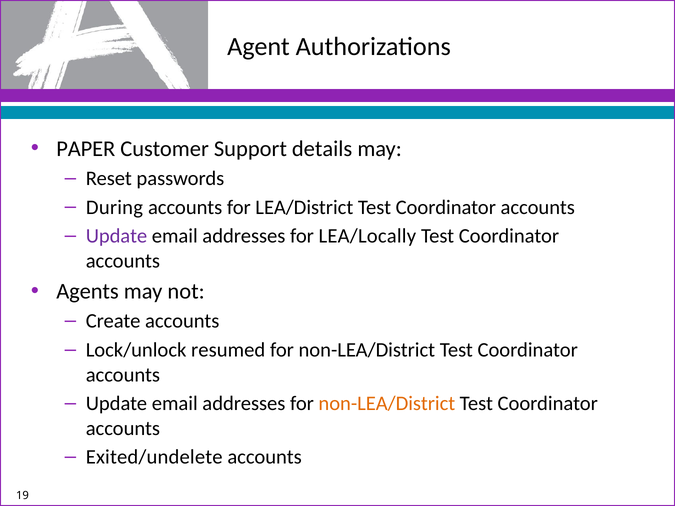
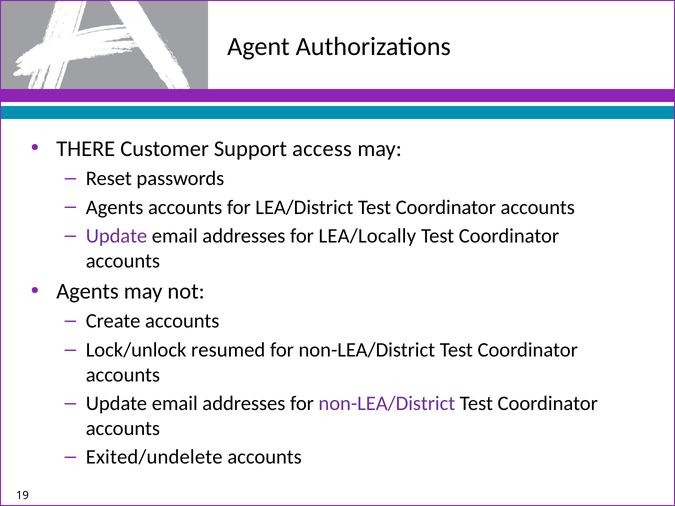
PAPER: PAPER -> THERE (86, 149)
details: details -> access (322, 149)
During: During -> Agents (115, 207)
non-LEA/District colour: orange -> purple (387, 404)
